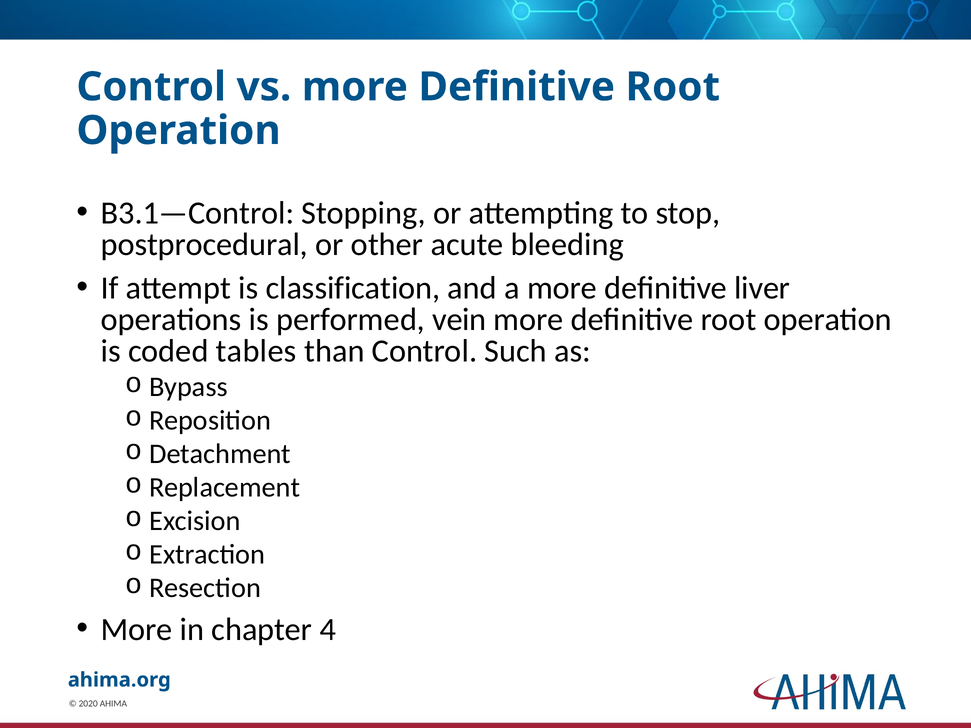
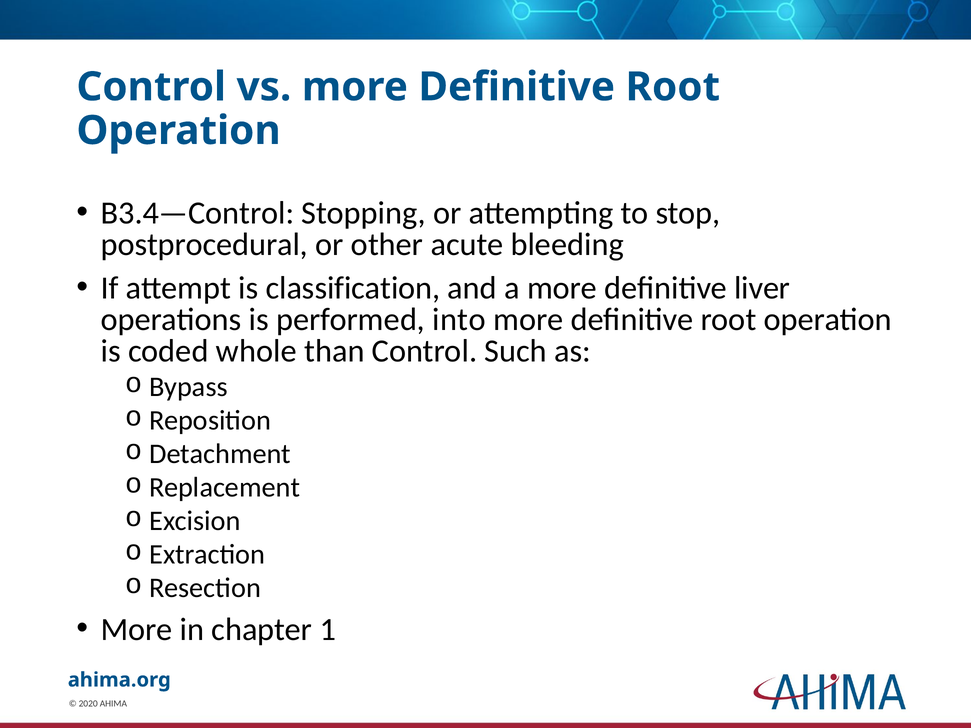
B3.1—Control: B3.1—Control -> B3.4—Control (197, 213)
vein: vein -> into (459, 320)
tables: tables -> whole (256, 351)
4: 4 -> 1 (328, 630)
